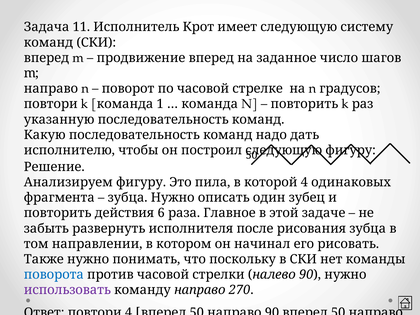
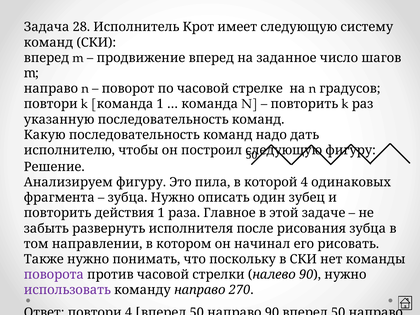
11: 11 -> 28 (81, 27)
действия 6: 6 -> 1 (161, 213)
поворота colour: blue -> purple (54, 275)
